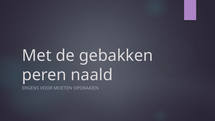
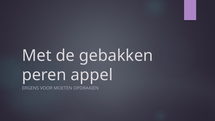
naald: naald -> appel (92, 75)
